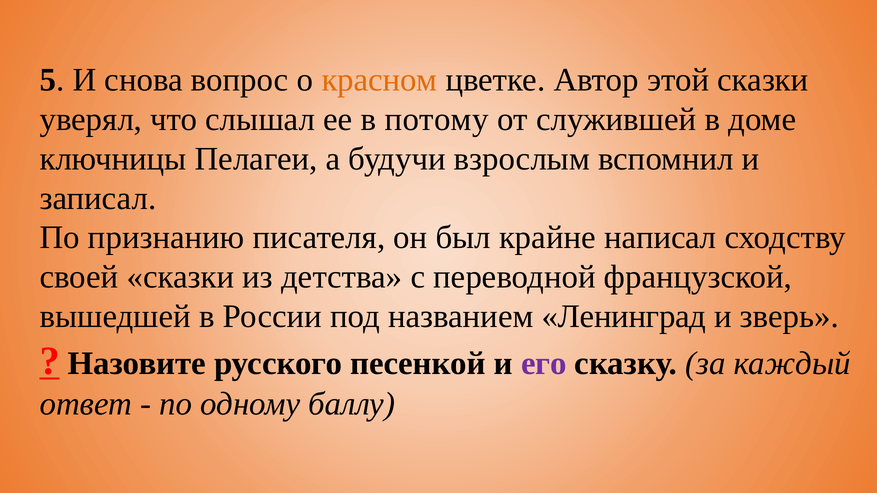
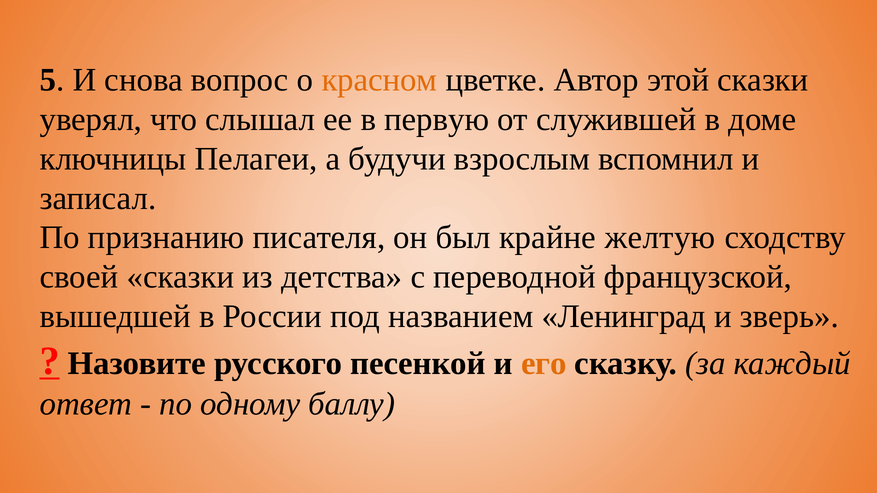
потому: потому -> первую (437, 119)
написал: написал -> желтую (660, 238)
его colour: purple -> orange (544, 363)
